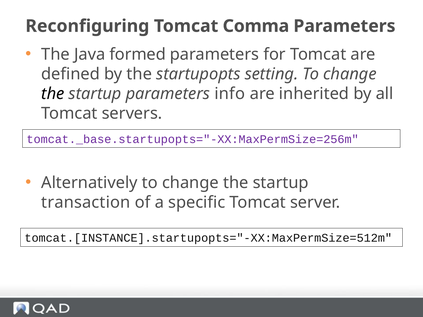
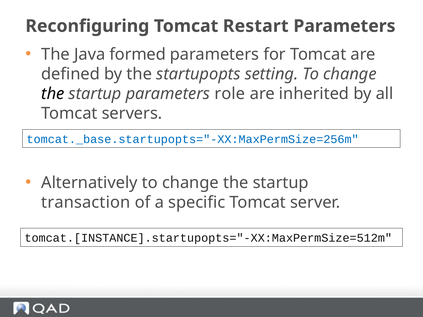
Comma: Comma -> Restart (256, 26)
info: info -> role (230, 94)
tomcat._base.startupopts="-XX:MaxPermSize=256m colour: purple -> blue (193, 139)
